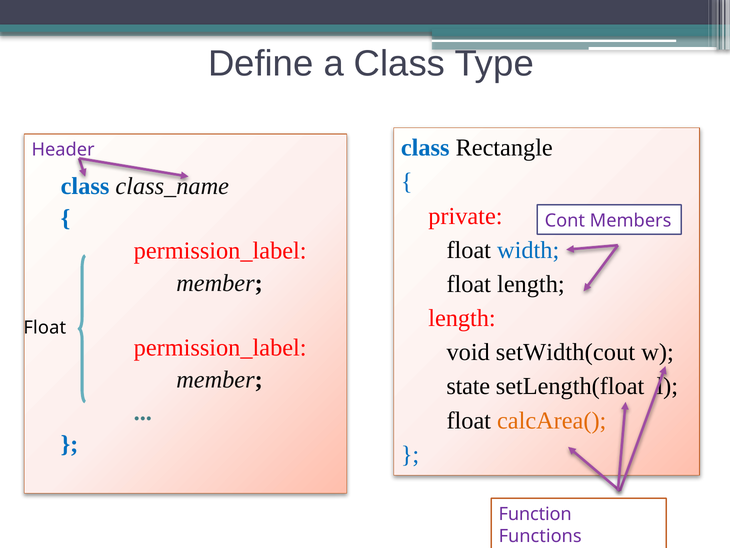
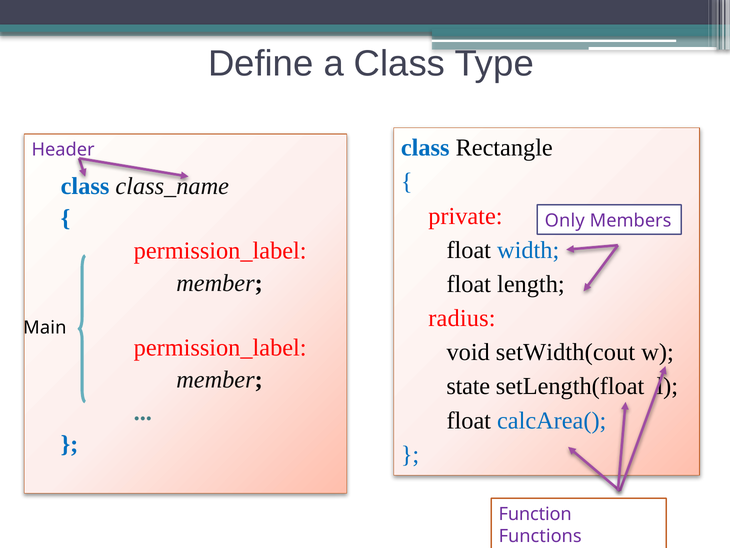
Cont: Cont -> Only (565, 221)
length: length -> radius (462, 318)
Float: Float -> Main (45, 327)
calcArea( colour: orange -> blue (552, 420)
